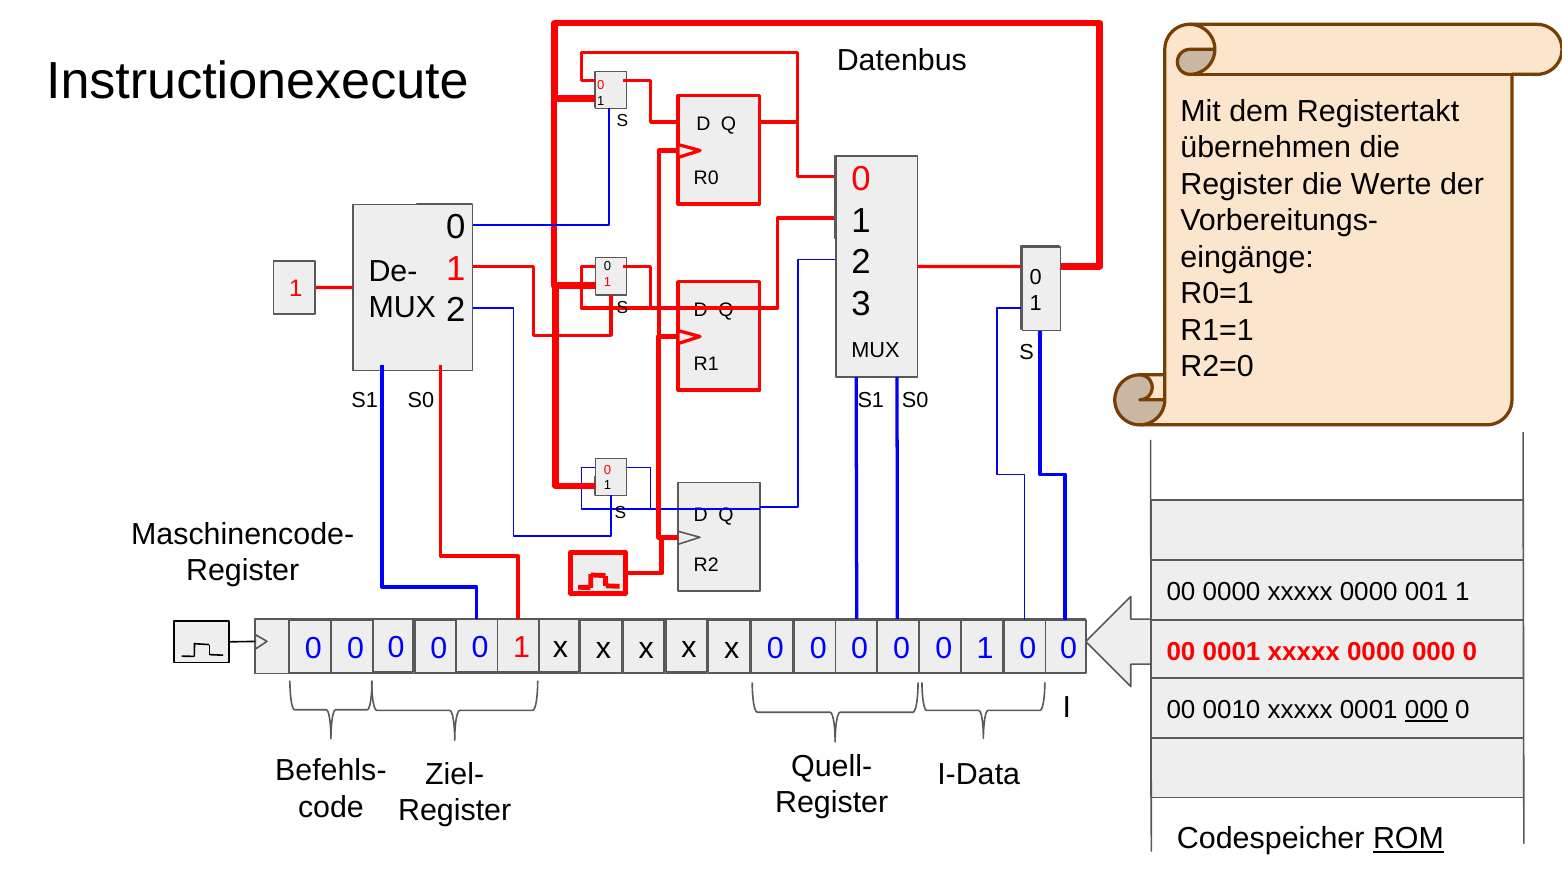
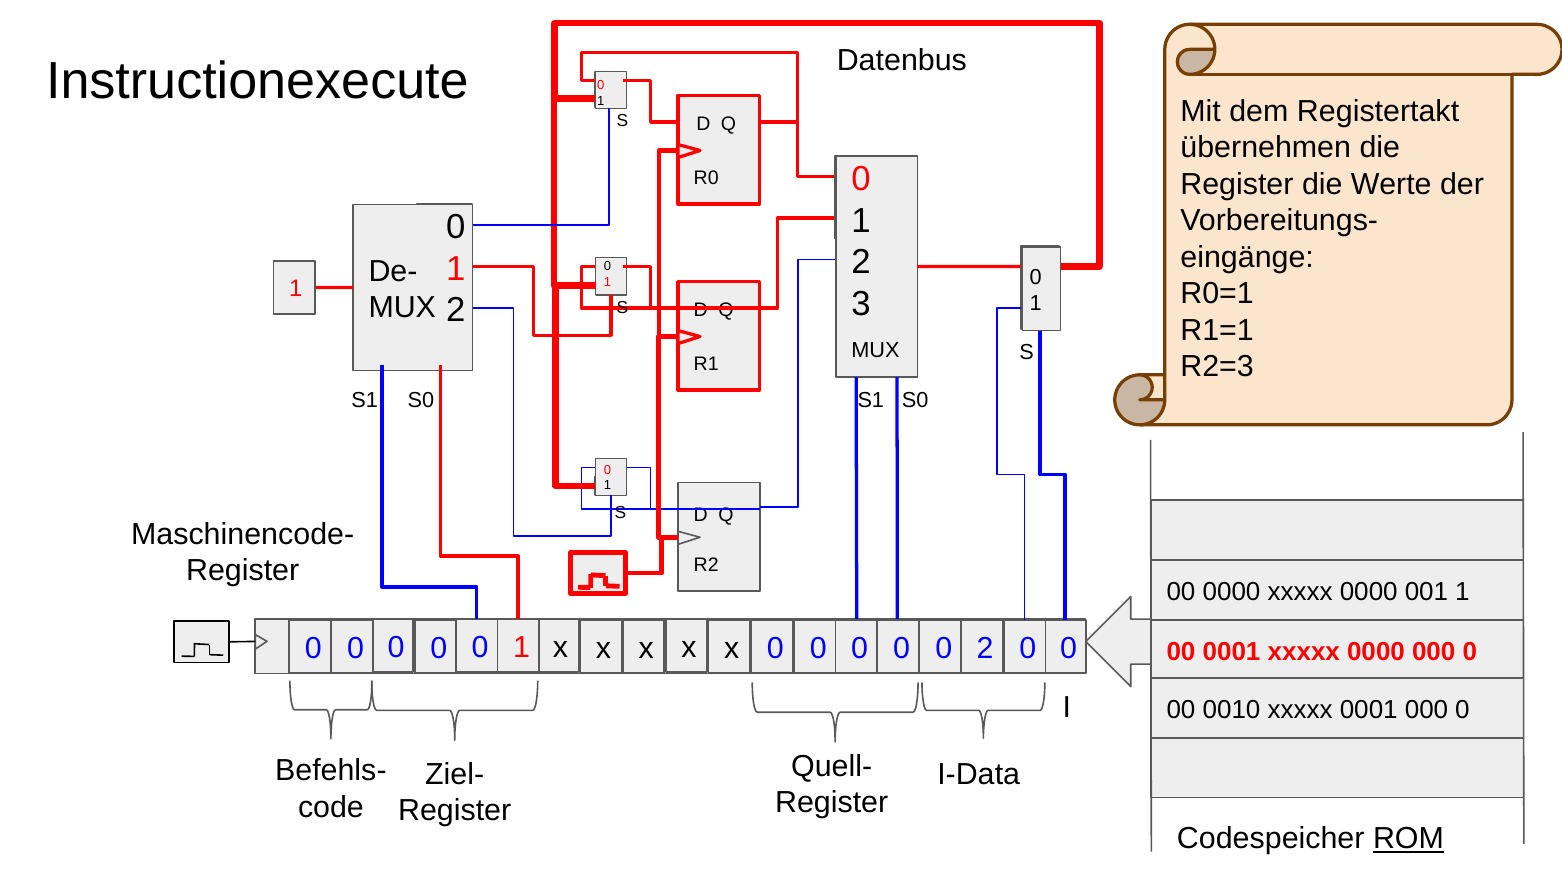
R2=0: R2=0 -> R2=3 (1217, 367)
0 0 1: 1 -> 2 (985, 648)
000 underline: present -> none (1427, 710)
